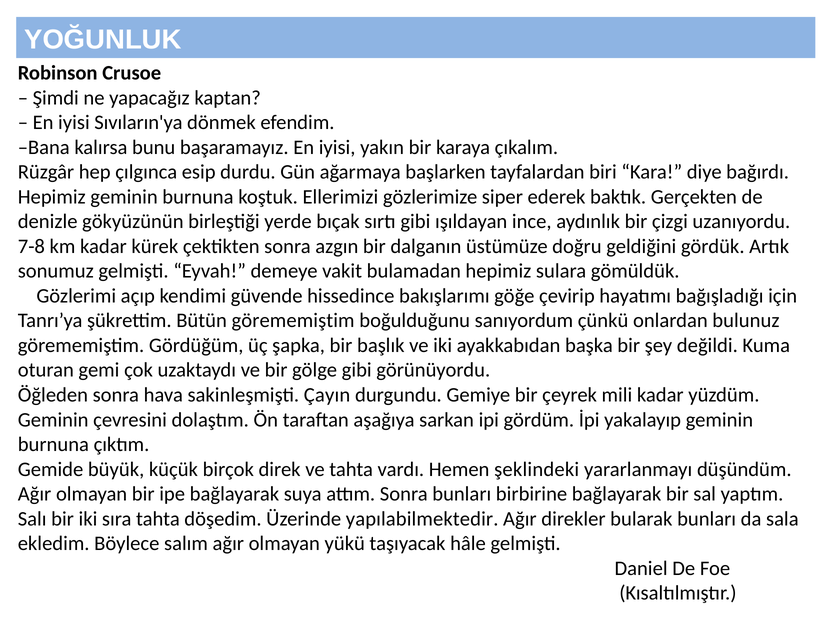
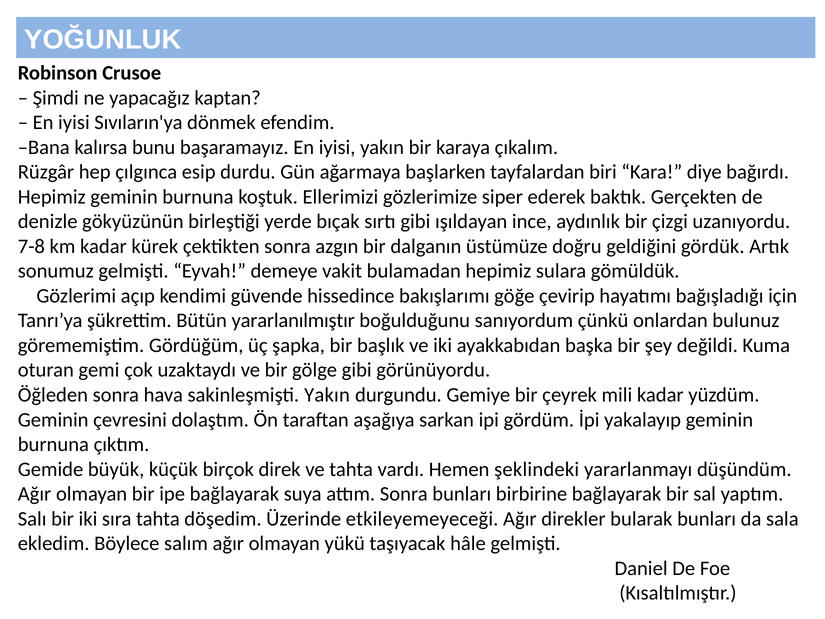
Bütün görememiştim: görememiştim -> yararlanılmıştır (293, 321)
sakinleşmişti Çayın: Çayın -> Yakın (327, 395)
yapılabilmektedir: yapılabilmektedir -> etkileyemeyeceği (422, 519)
